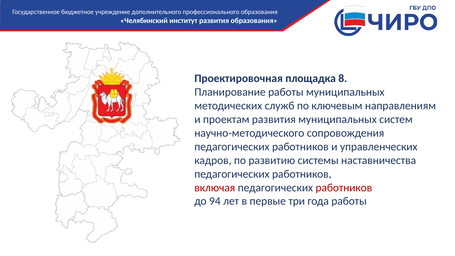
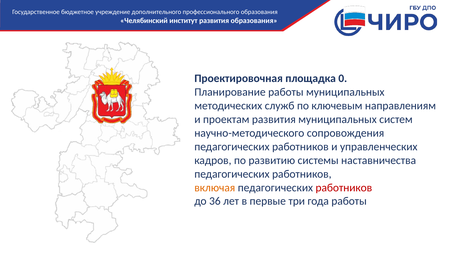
8: 8 -> 0 (343, 78)
включая colour: red -> orange (215, 188)
94: 94 -> 36 (215, 201)
